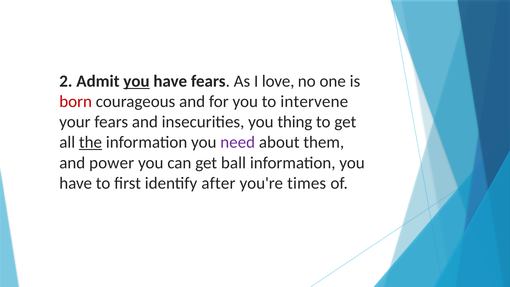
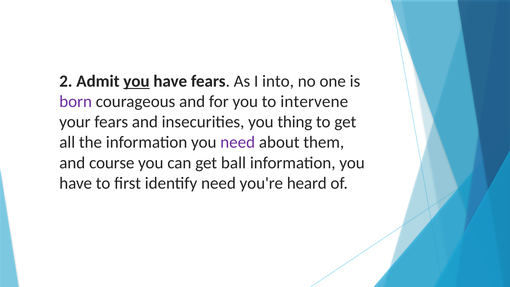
love: love -> into (278, 81)
born colour: red -> purple (76, 101)
the underline: present -> none (90, 142)
power: power -> course (112, 163)
identify after: after -> need (218, 183)
times: times -> heard (307, 183)
